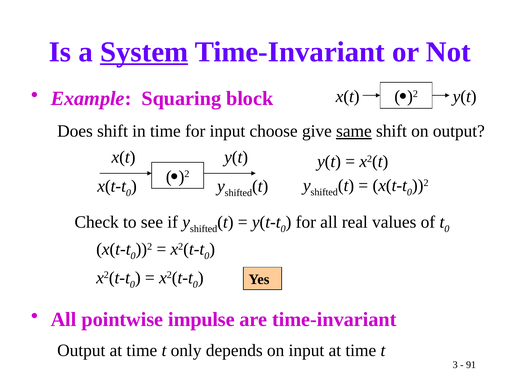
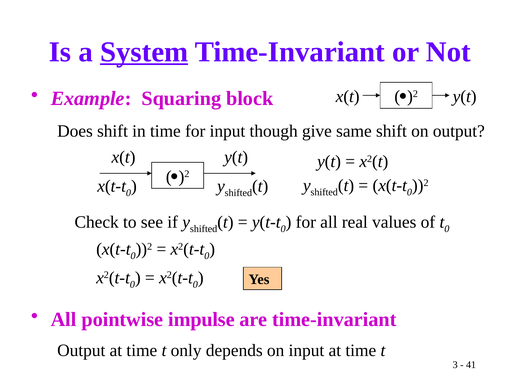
choose: choose -> though (274, 131)
same underline: present -> none (354, 131)
91: 91 -> 41 (471, 365)
